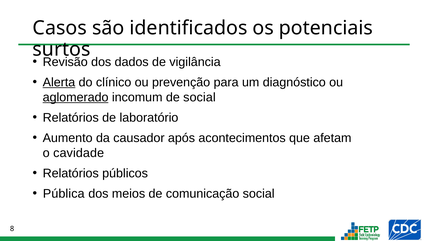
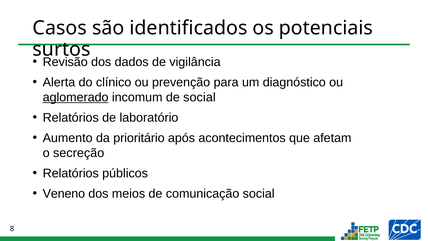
Alerta underline: present -> none (59, 82)
causador: causador -> prioritário (139, 138)
cavidade: cavidade -> secreção (79, 153)
Pública: Pública -> Veneno (64, 194)
